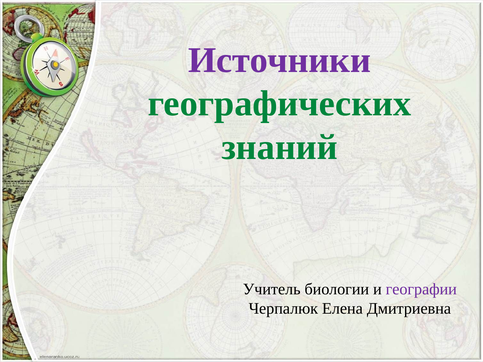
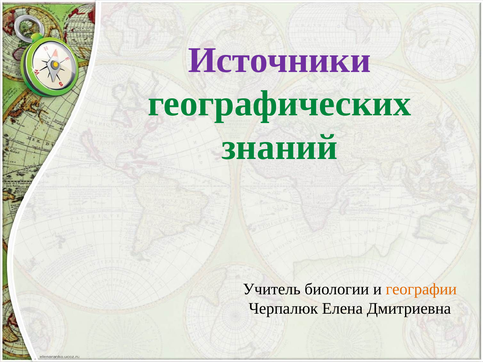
географии colour: purple -> orange (421, 289)
